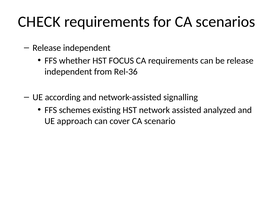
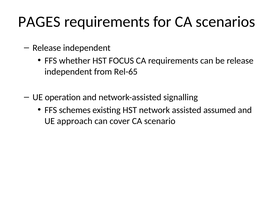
CHECK: CHECK -> PAGES (39, 22)
Rel-36: Rel-36 -> Rel-65 (126, 71)
according: according -> operation (63, 97)
analyzed: analyzed -> assumed (220, 110)
